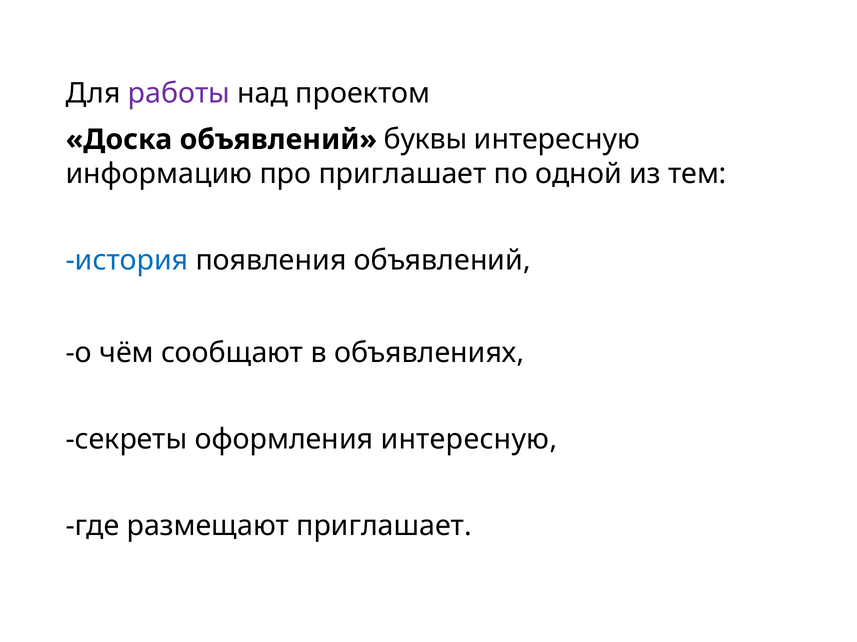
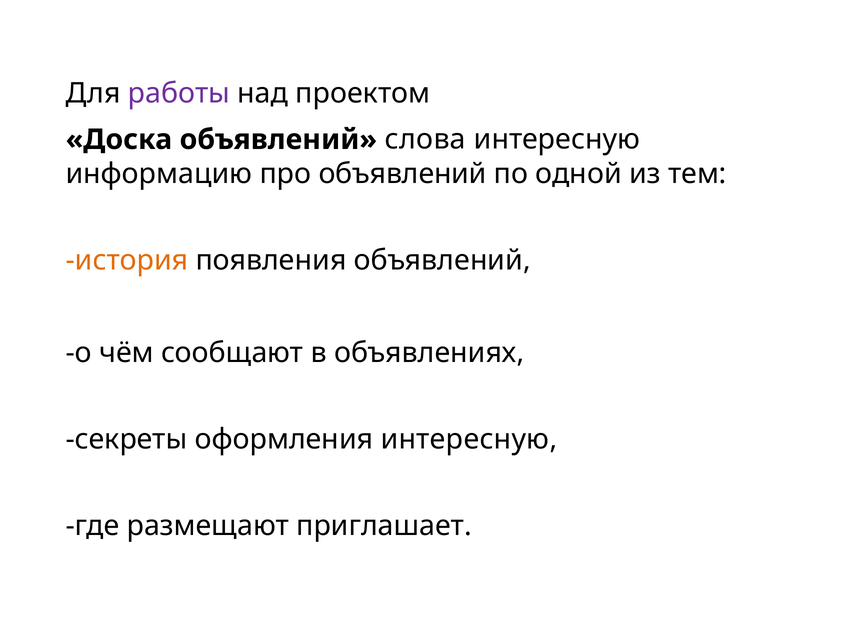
буквы: буквы -> слова (425, 140)
про приглашает: приглашает -> объявлений (403, 174)
история colour: blue -> orange (127, 261)
